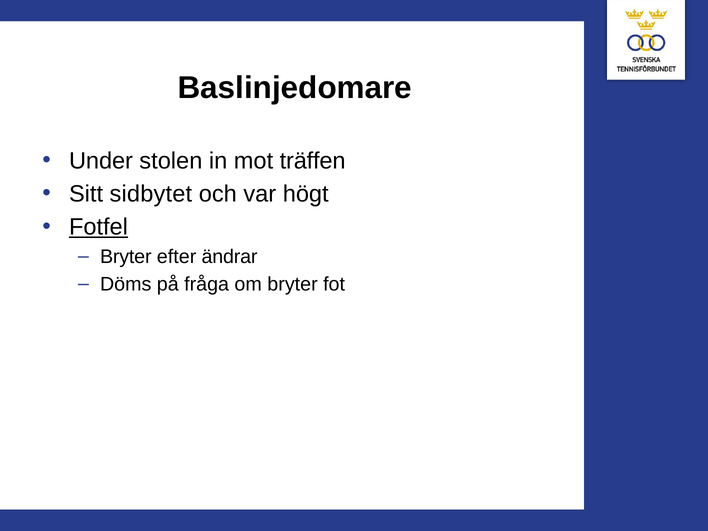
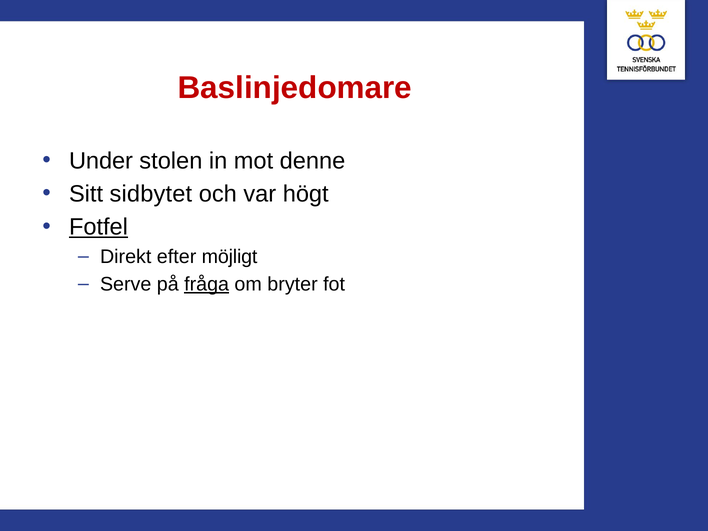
Baslinjedomare colour: black -> red (295, 88)
träffen: träffen -> denne (313, 161)
Bryter: Bryter -> Direkt (126, 257)
ändrar: ändrar -> möjligt (230, 257)
Döms: Döms -> Serve (126, 284)
fråga underline: none -> present (207, 284)
